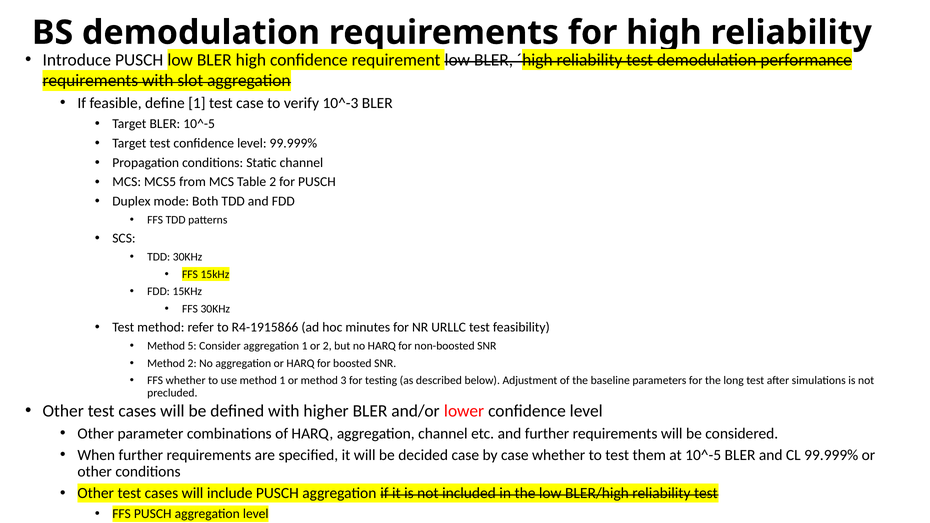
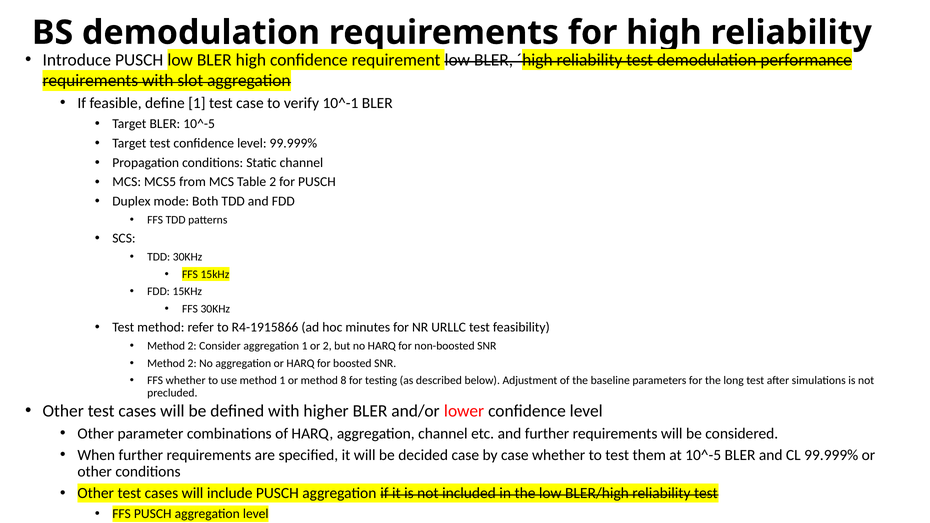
10^-3: 10^-3 -> 10^-1 (340, 103)
5: 5 -> 2 (192, 346)
3: 3 -> 8 (343, 381)
